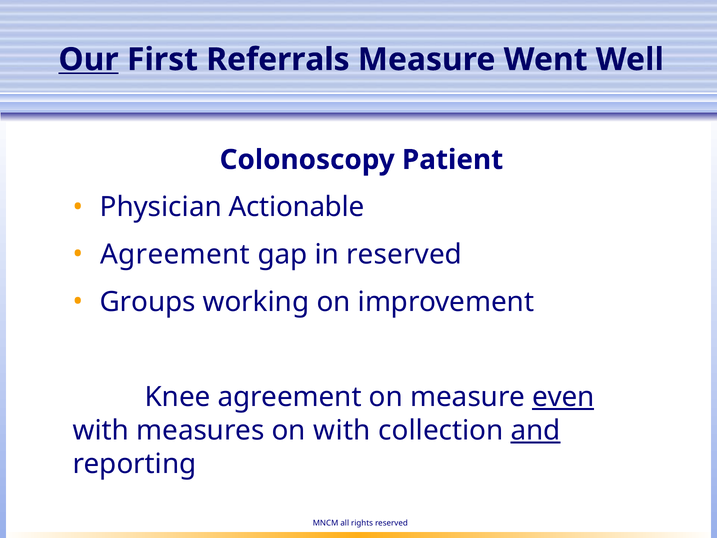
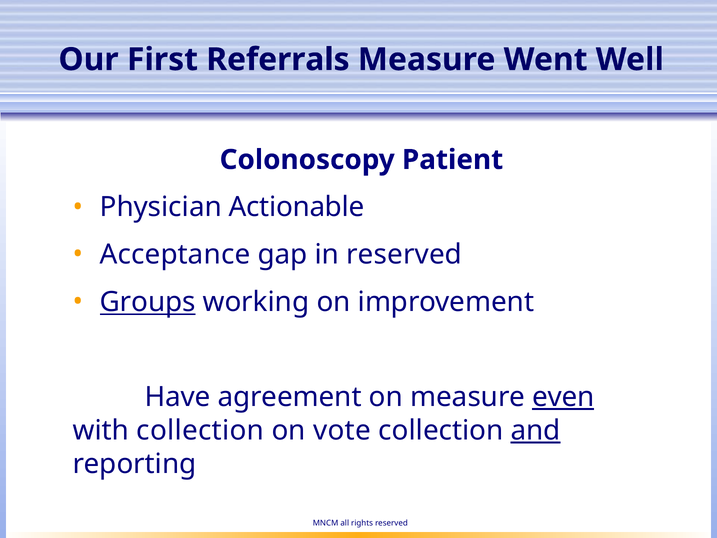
Our underline: present -> none (89, 60)
Agreement: Agreement -> Acceptance (175, 255)
Groups underline: none -> present (148, 302)
Knee: Knee -> Have (178, 397)
with measures: measures -> collection (200, 430)
on with: with -> vote (342, 430)
